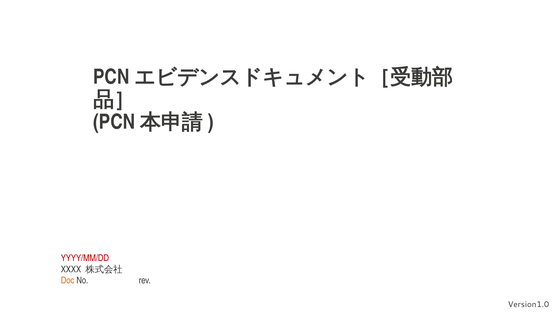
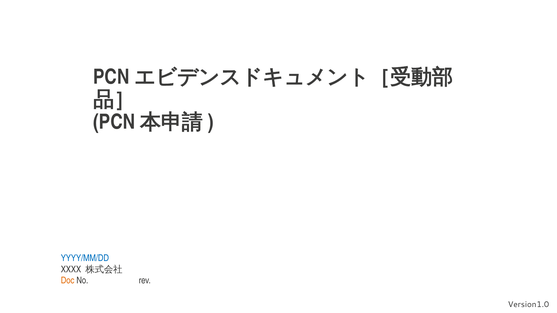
YYYY/MM/DD colour: red -> blue (85, 258)
